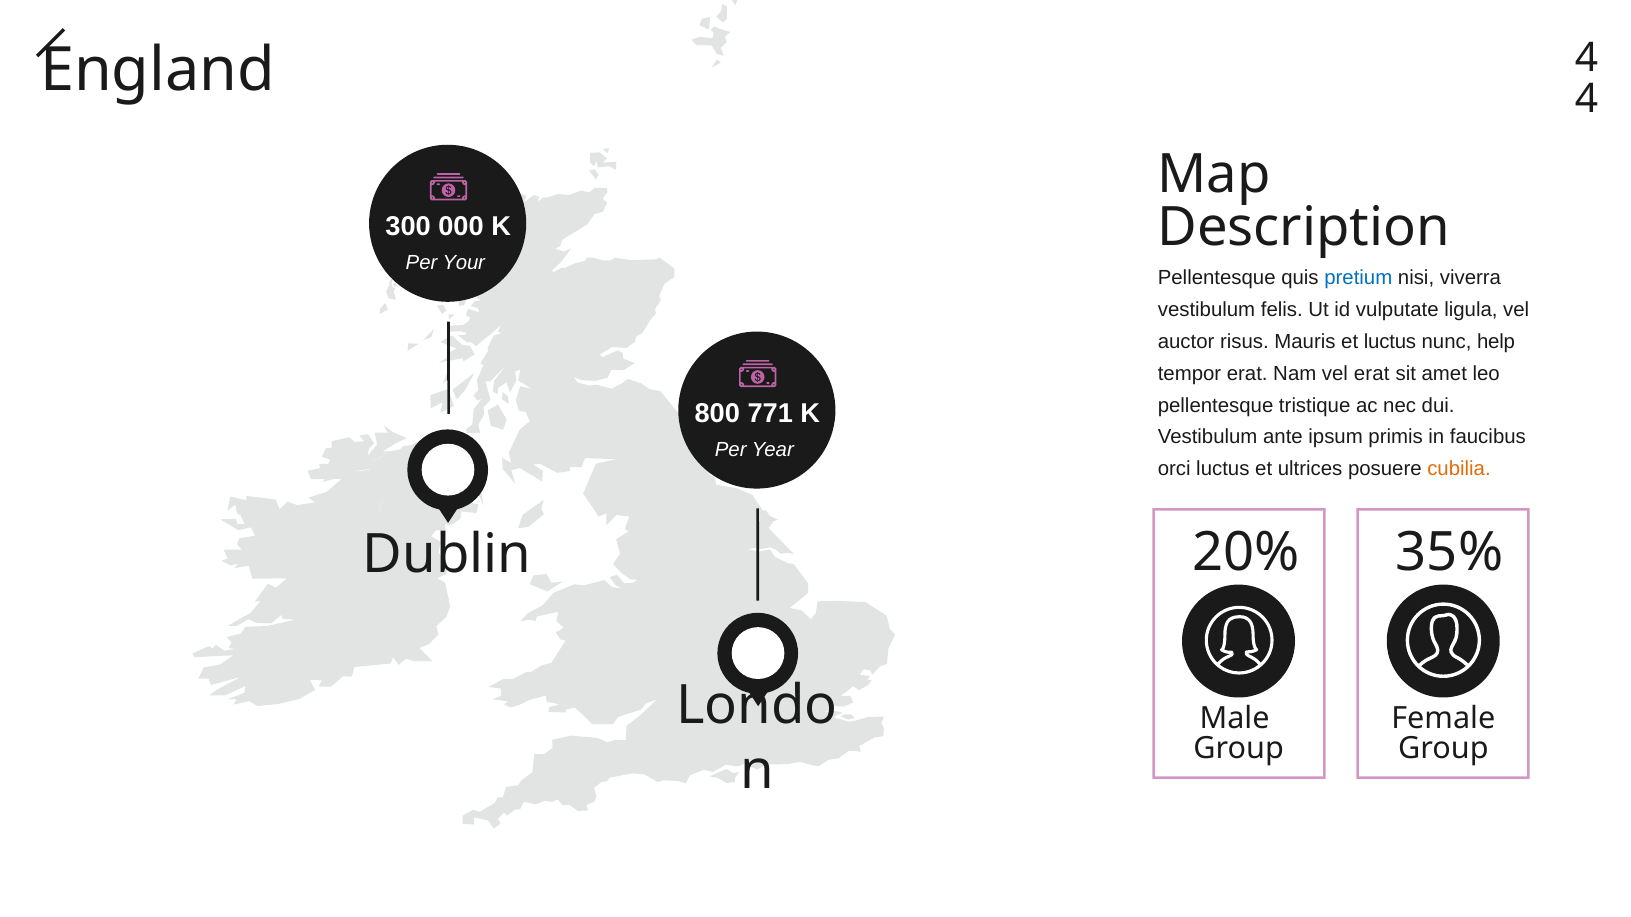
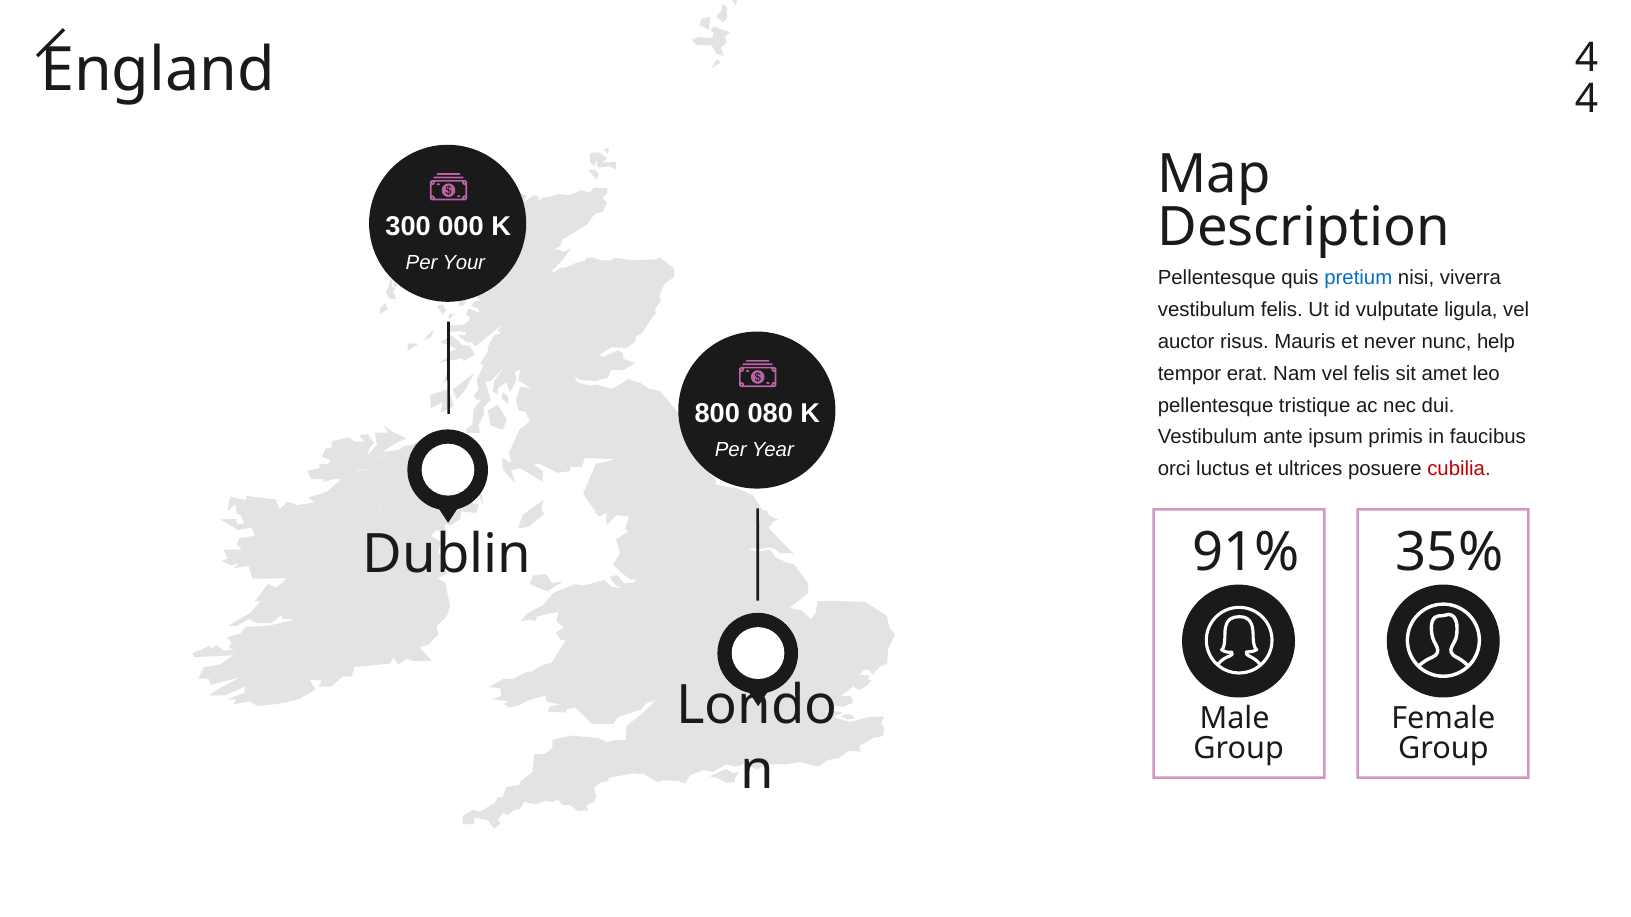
et luctus: luctus -> never (1390, 342)
vel erat: erat -> felis (1372, 374)
771: 771 -> 080 (770, 413)
cubilia colour: orange -> red (1459, 469)
20%: 20% -> 91% (1246, 553)
